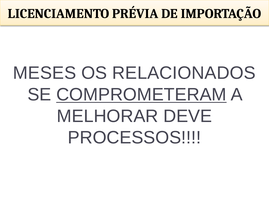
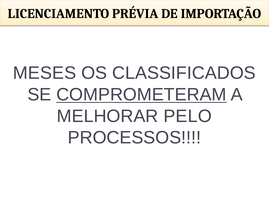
RELACIONADOS: RELACIONADOS -> CLASSIFICADOS (184, 73)
DEVE: DEVE -> PELO (188, 116)
